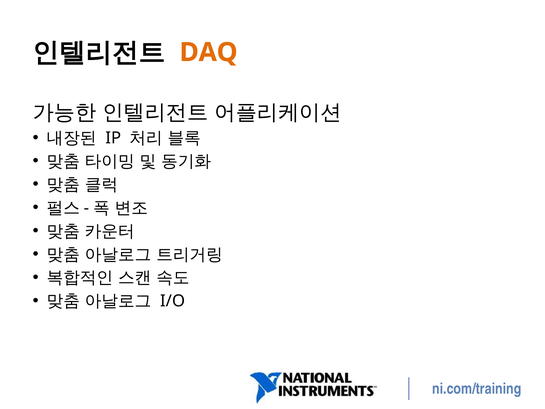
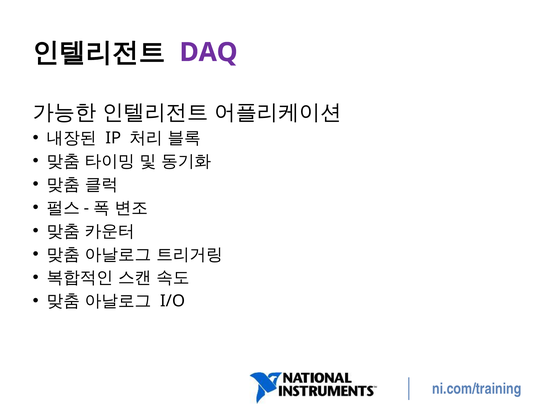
DAQ colour: orange -> purple (209, 52)
